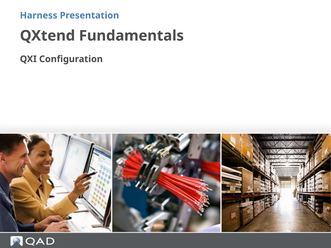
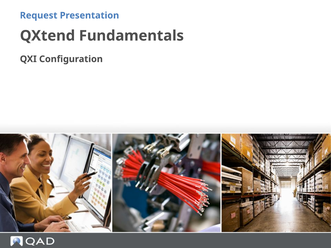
Harness: Harness -> Request (39, 15)
